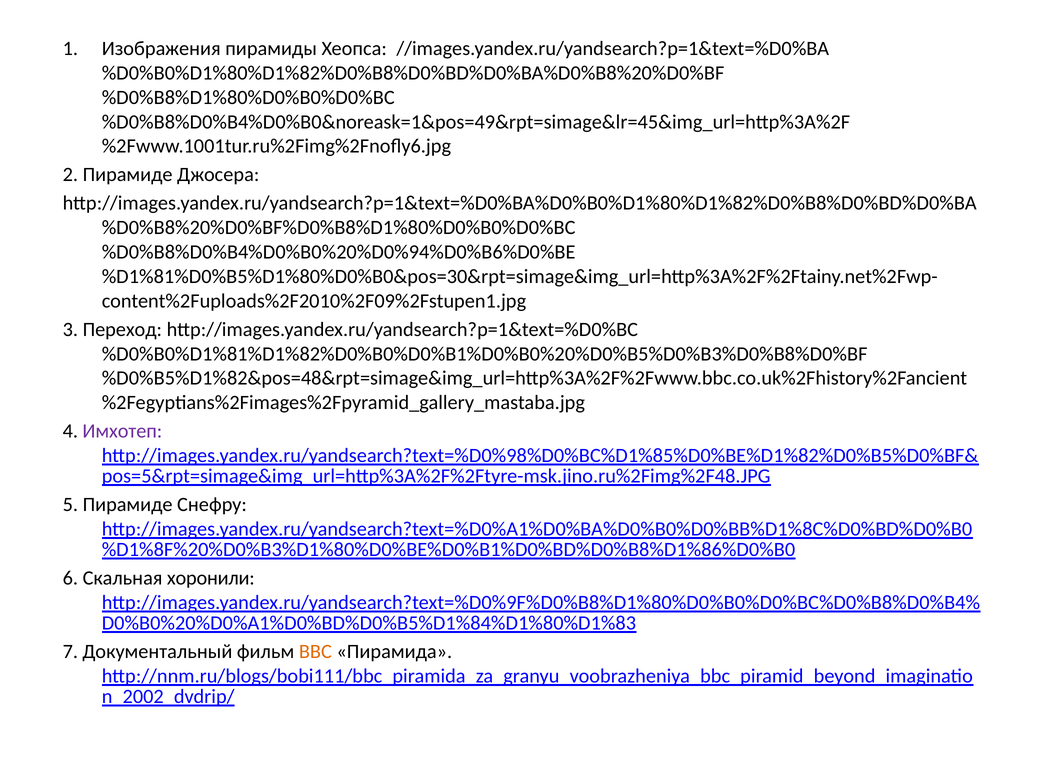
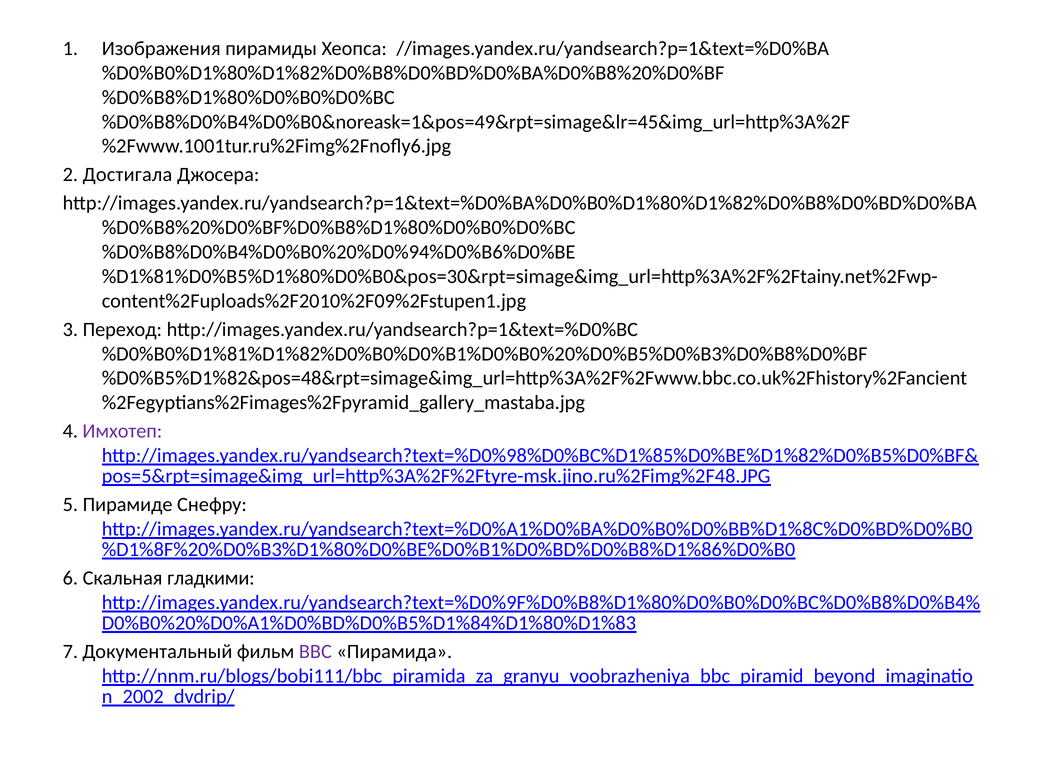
2 Пирамиде: Пирамиде -> Достигала (127, 175)
хоронили: хоронили -> гладкими (211, 578)
ВВС colour: orange -> purple (315, 652)
